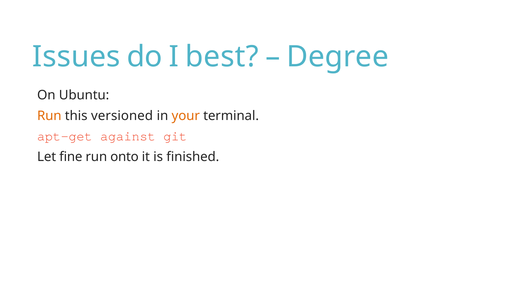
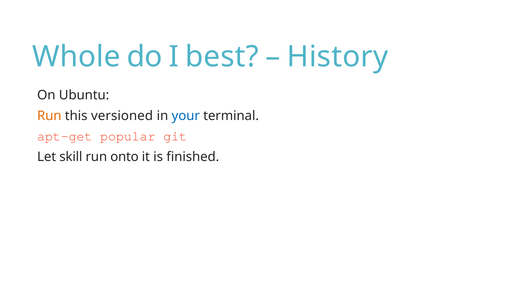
Issues: Issues -> Whole (76, 57)
Degree: Degree -> History (337, 57)
your colour: orange -> blue (186, 116)
against: against -> popular (128, 136)
fine: fine -> skill (71, 157)
